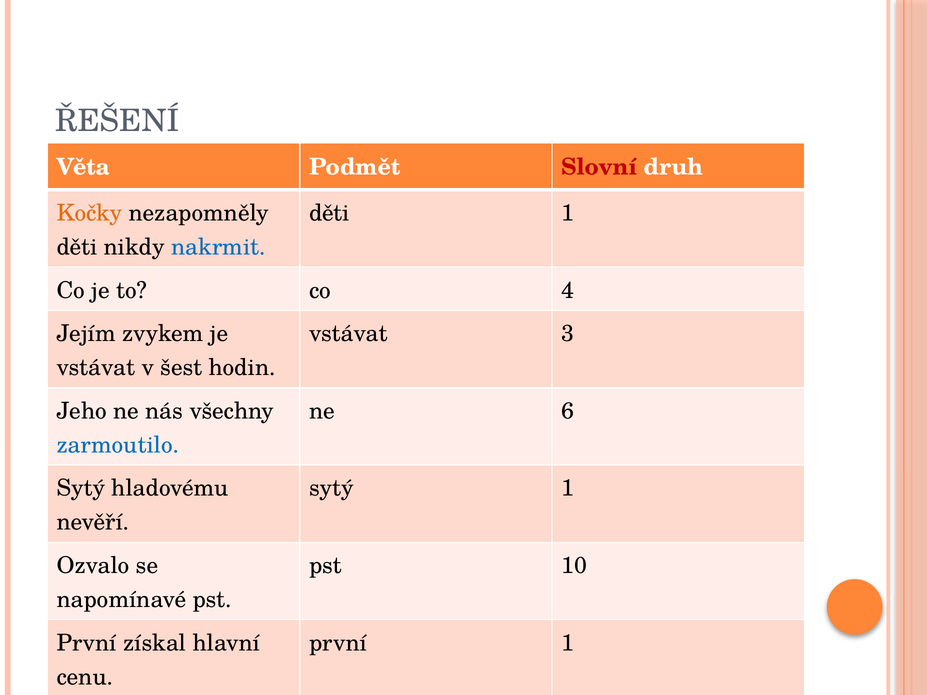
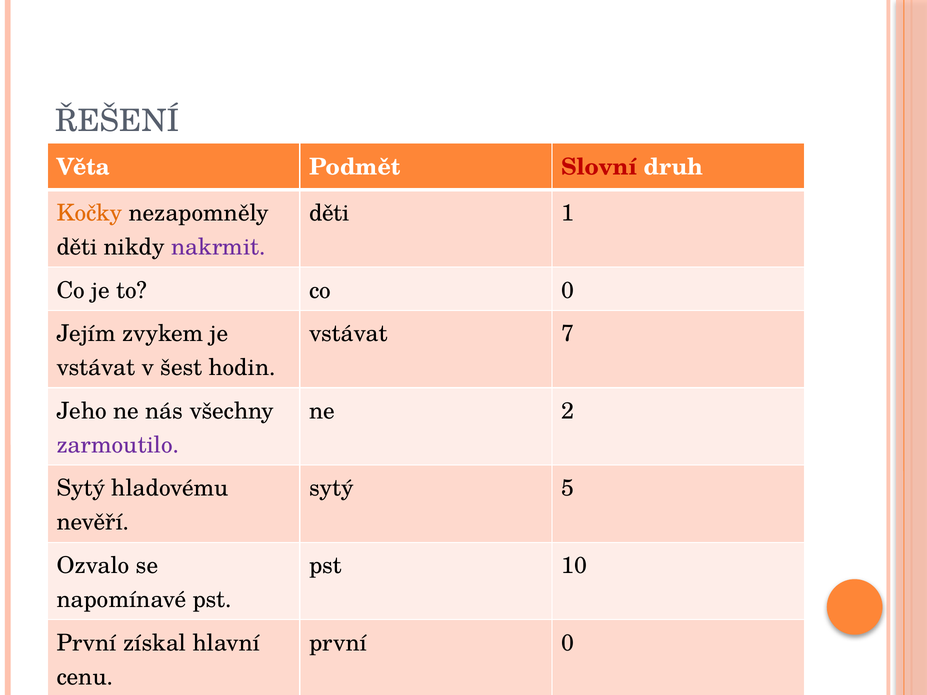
nakrmit colour: blue -> purple (218, 247)
co 4: 4 -> 0 (568, 290)
3: 3 -> 7 (568, 334)
ne 6: 6 -> 2 (568, 411)
zarmoutilo colour: blue -> purple (118, 445)
sytý 1: 1 -> 5 (568, 488)
první 1: 1 -> 0 (568, 643)
